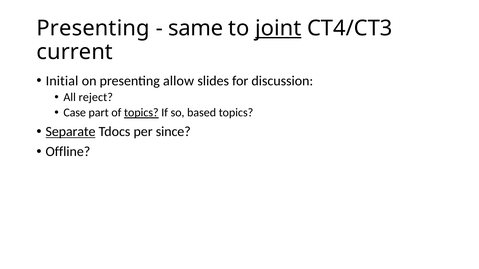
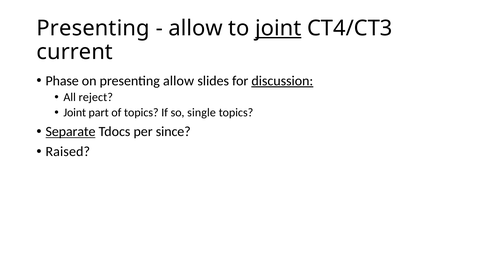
same: same -> allow (196, 28)
Initial: Initial -> Phase (62, 81)
discussion underline: none -> present (282, 81)
Case: Case -> Joint (75, 113)
topics underline: present -> none (141, 113)
based: based -> single (202, 113)
Offline: Offline -> Raised (68, 152)
